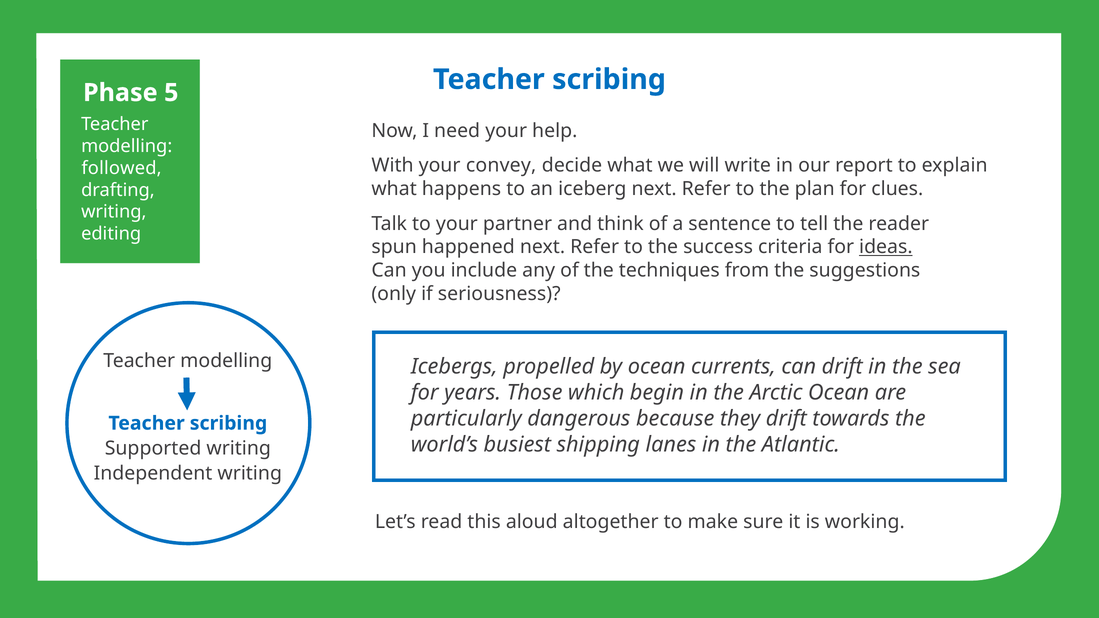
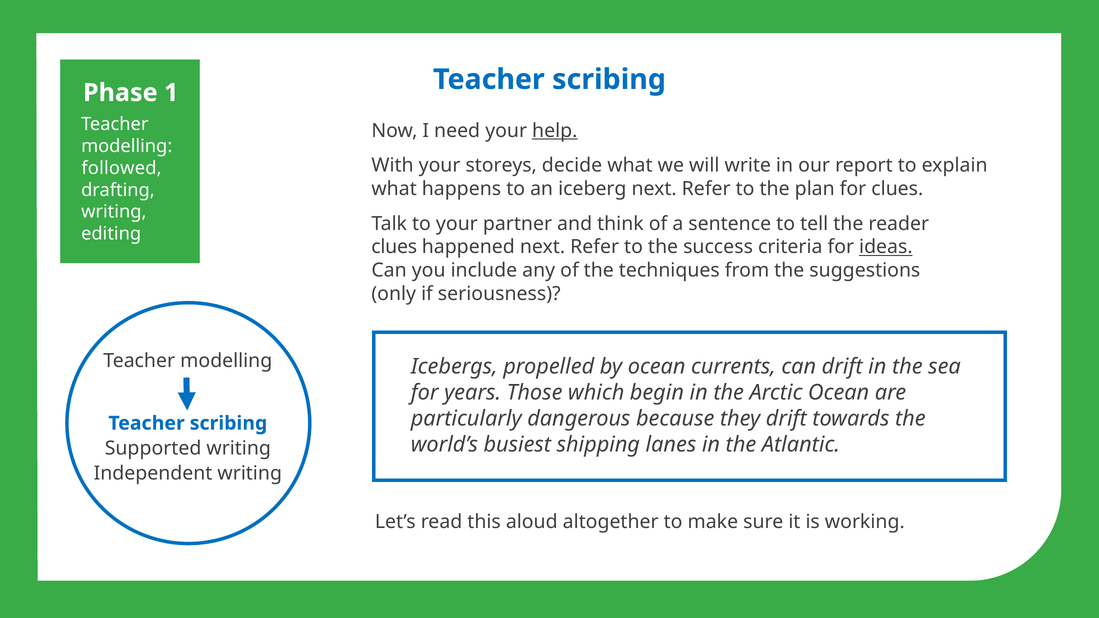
5: 5 -> 1 (171, 93)
help underline: none -> present (555, 131)
convey: convey -> storeys (501, 165)
spun: spun -> clues (394, 247)
